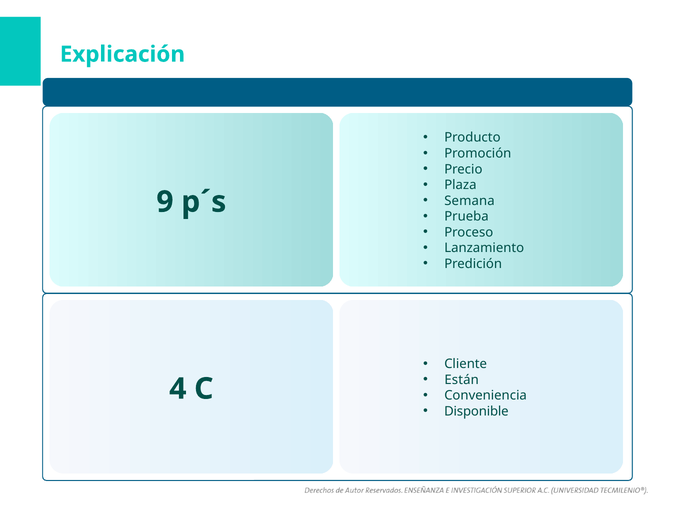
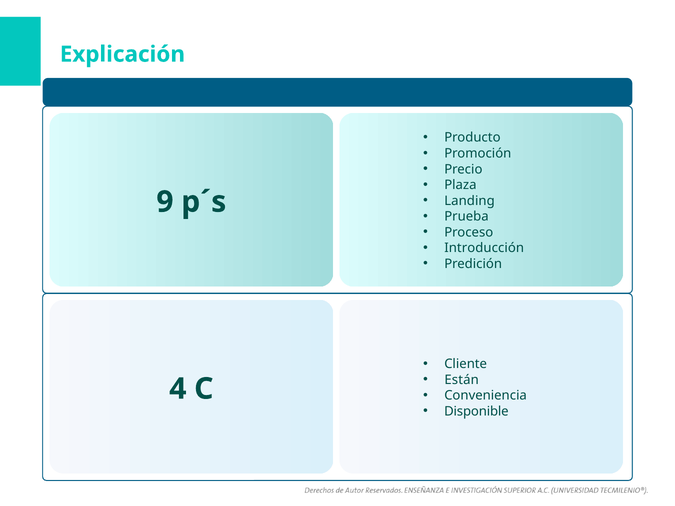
Semana: Semana -> Landing (470, 201)
Lanzamiento: Lanzamiento -> Introducción (484, 248)
